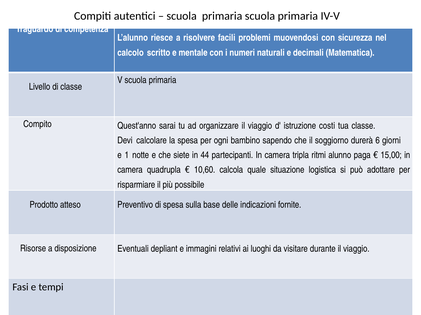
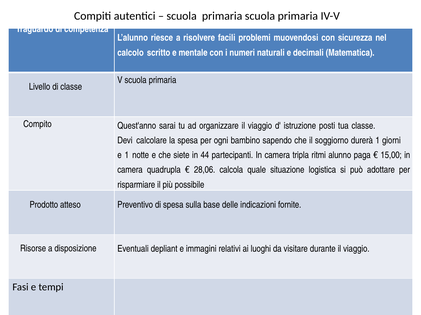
costi: costi -> posti (327, 126)
durerà 6: 6 -> 1 (378, 141)
10,60: 10,60 -> 28,06 (205, 170)
